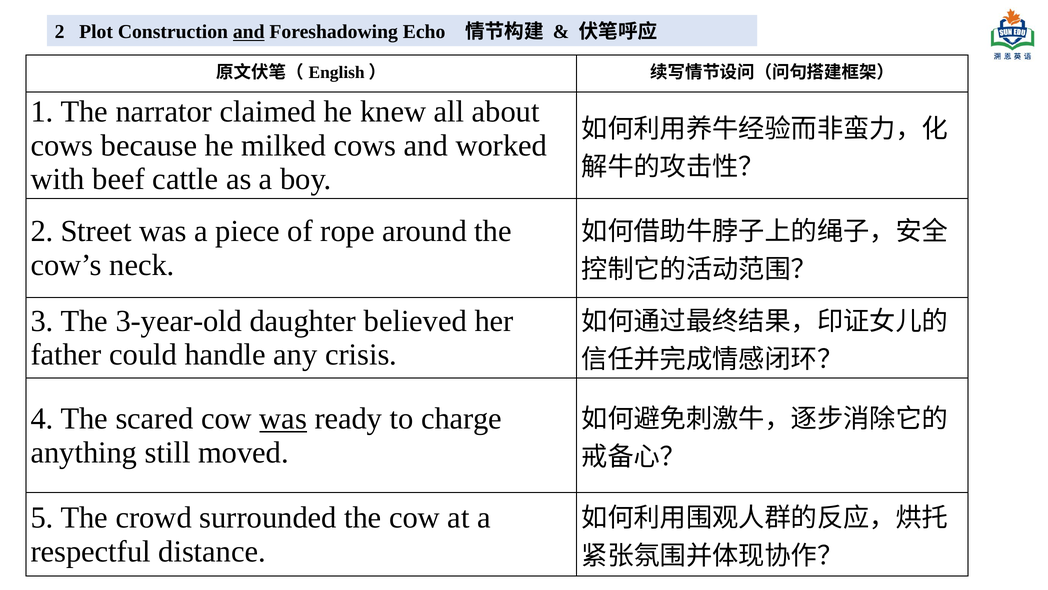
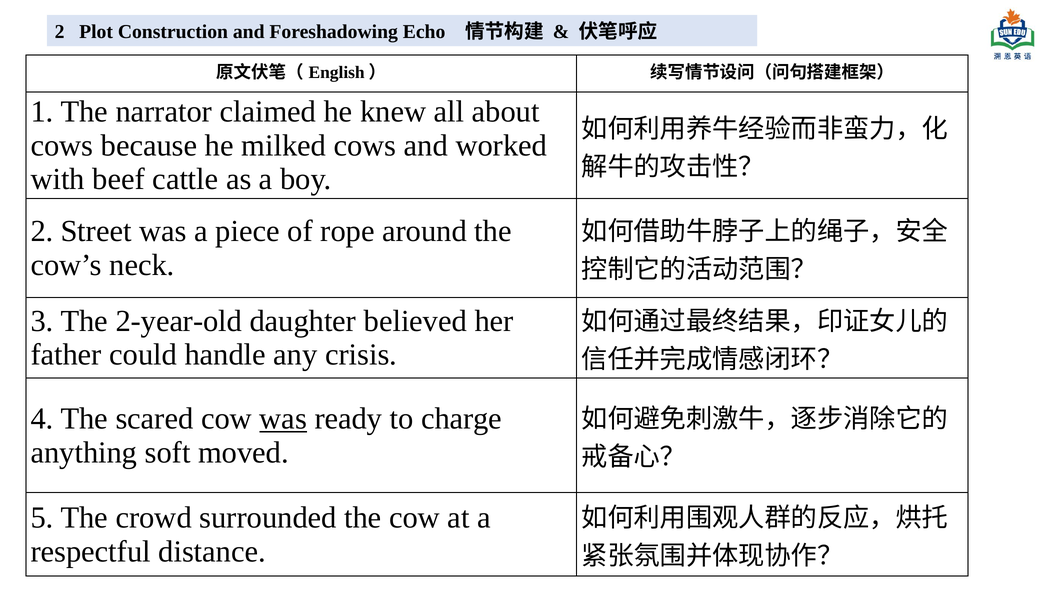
and underline: present -> none (249, 32)
3-year-old: 3-year-old -> 2-year-old (179, 321)
still: still -> soft (168, 452)
